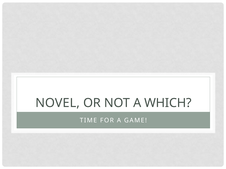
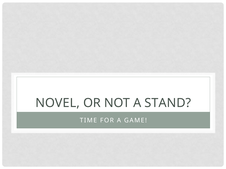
WHICH: WHICH -> STAND (168, 103)
